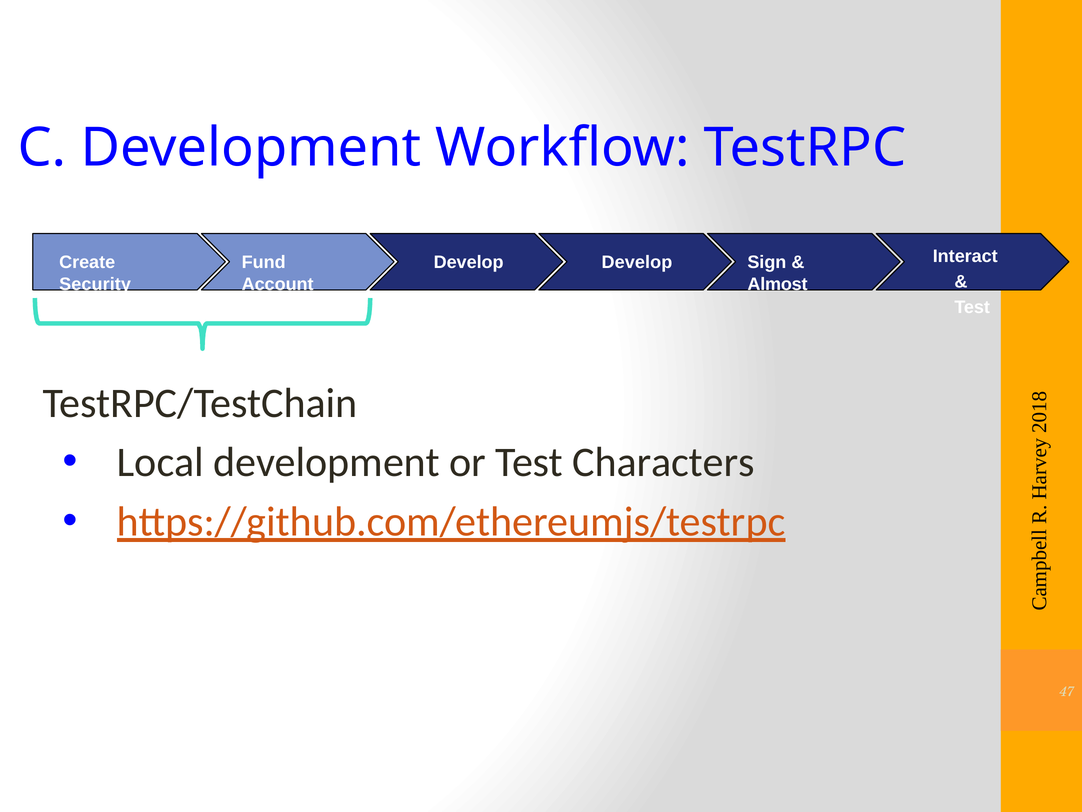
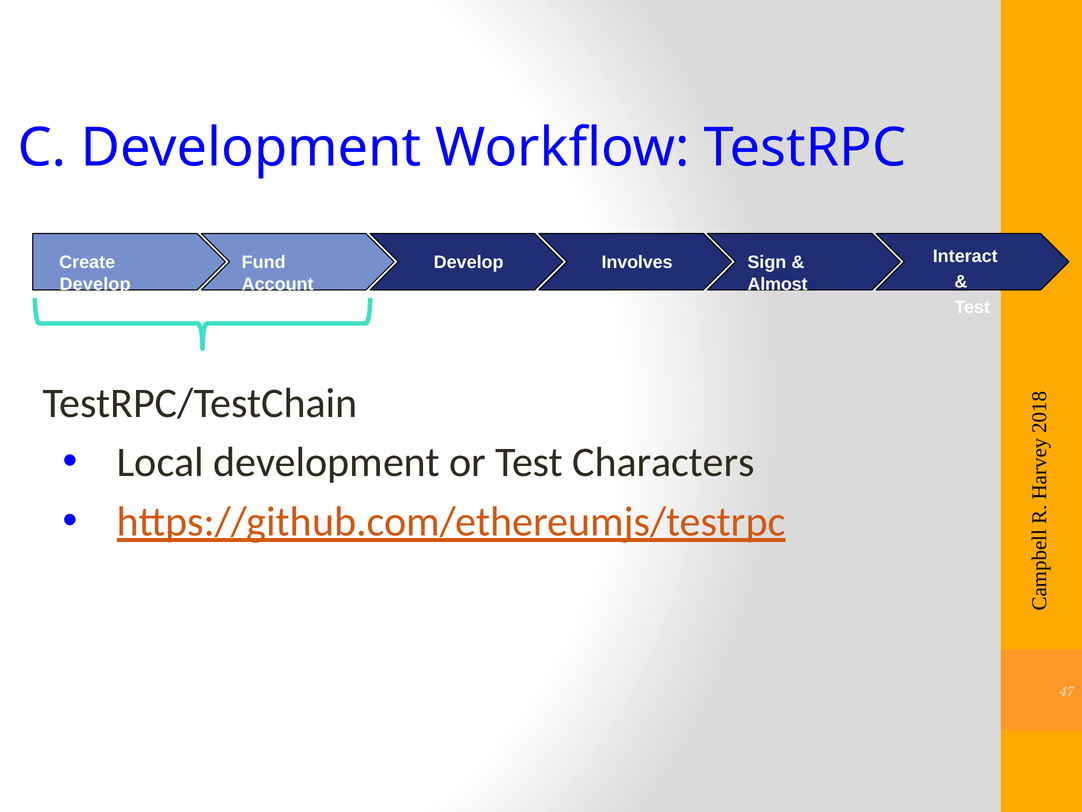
Develop Develop: Develop -> Involves (637, 262)
Security: Security -> Develop (95, 284)
